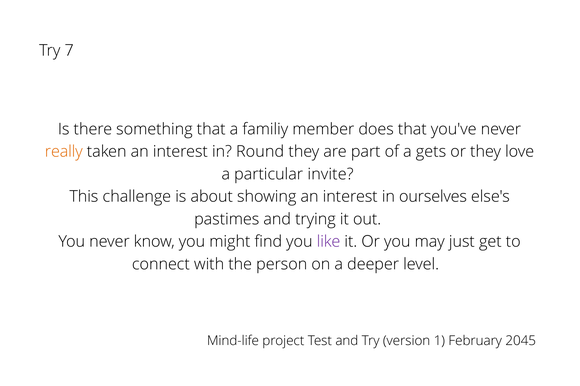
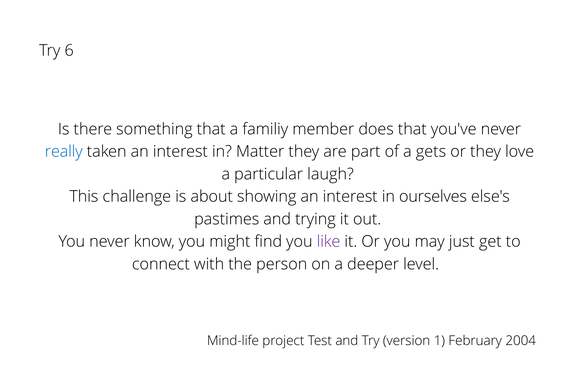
7: 7 -> 6 (69, 51)
really colour: orange -> blue (64, 152)
Round: Round -> Matter (260, 152)
invite: invite -> laugh (331, 174)
2045: 2045 -> 2004 (521, 341)
